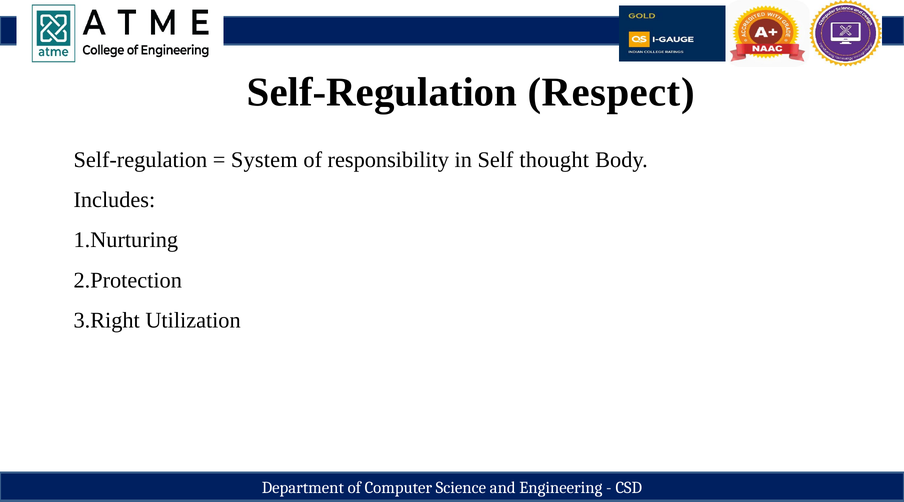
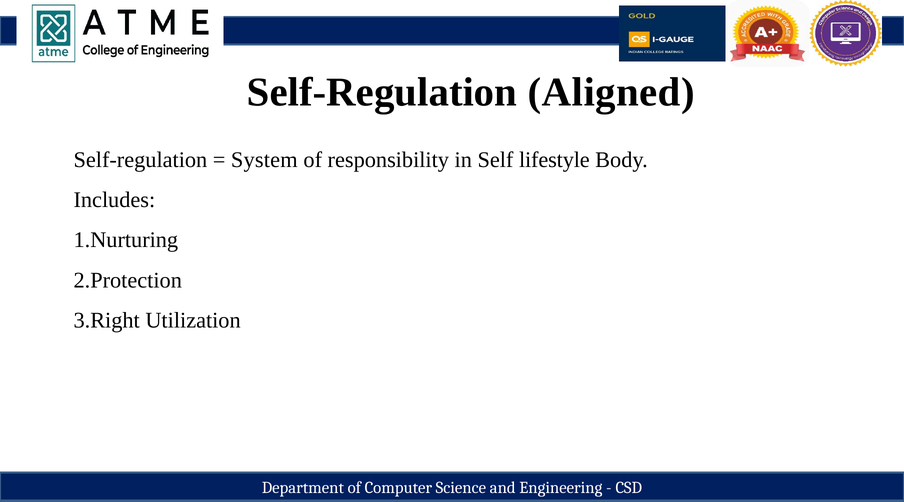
Respect: Respect -> Aligned (611, 92)
thought: thought -> lifestyle (554, 160)
